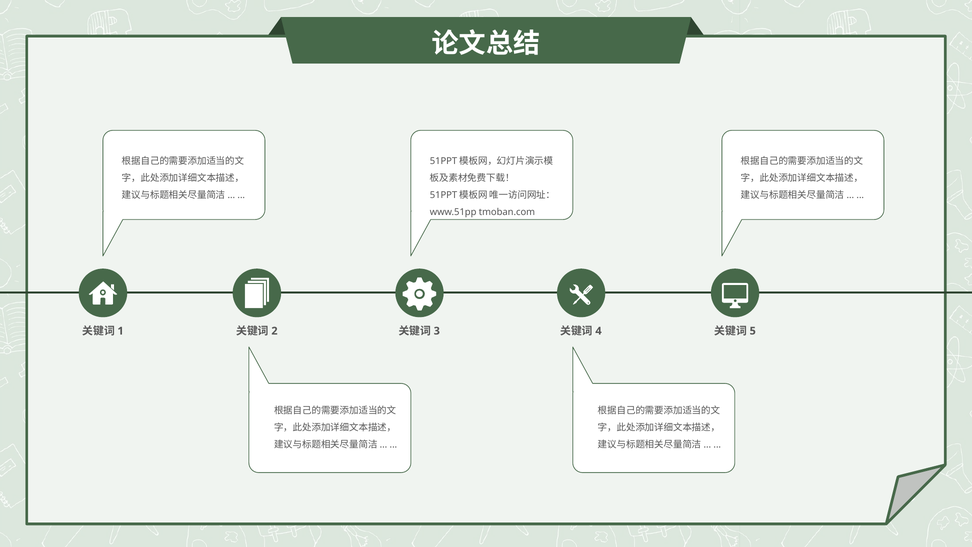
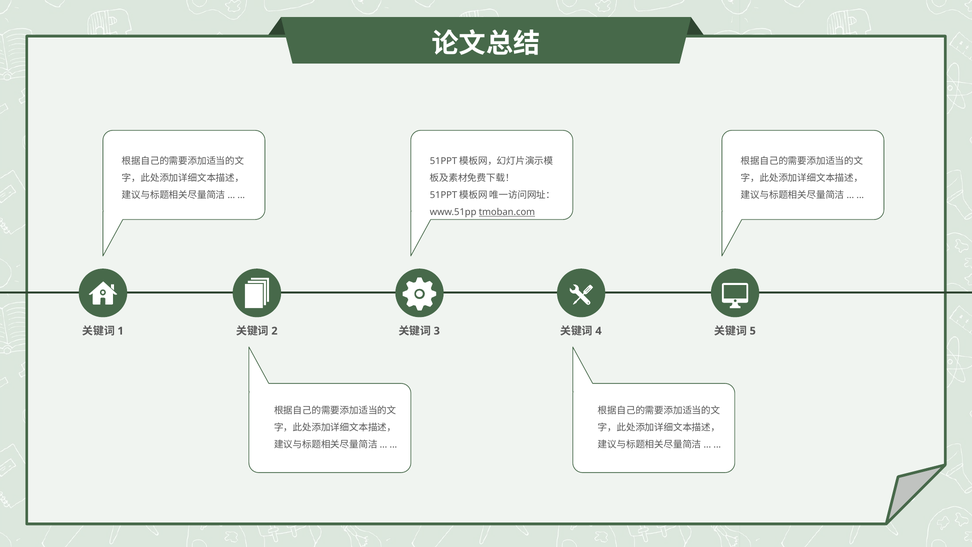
tmoban.com underline: none -> present (507, 212)
